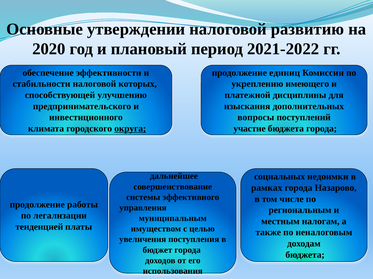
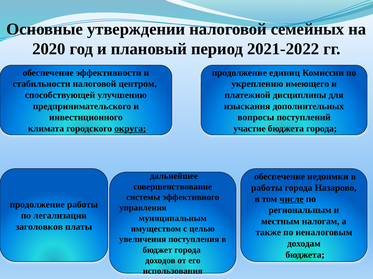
развитию: развитию -> семейных (308, 29)
которых: которых -> центром (138, 84)
социальных: социальных -> обеспечение (280, 177)
рамках: рамках -> работы (267, 188)
числе underline: none -> present (292, 199)
тенденцией: тенденцией -> заголовков (39, 227)
